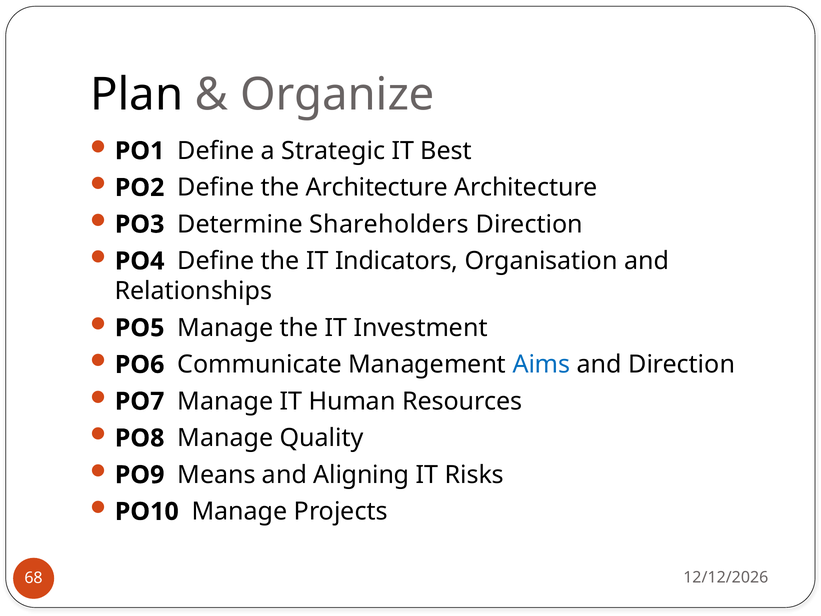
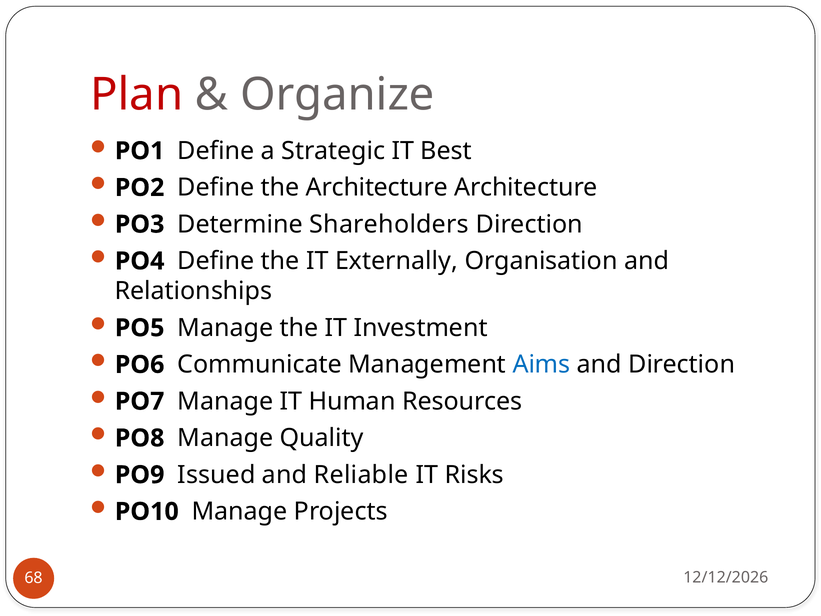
Plan colour: black -> red (137, 95)
Indicators: Indicators -> Externally (396, 261)
Means: Means -> Issued (216, 475)
Aligning: Aligning -> Reliable (361, 475)
